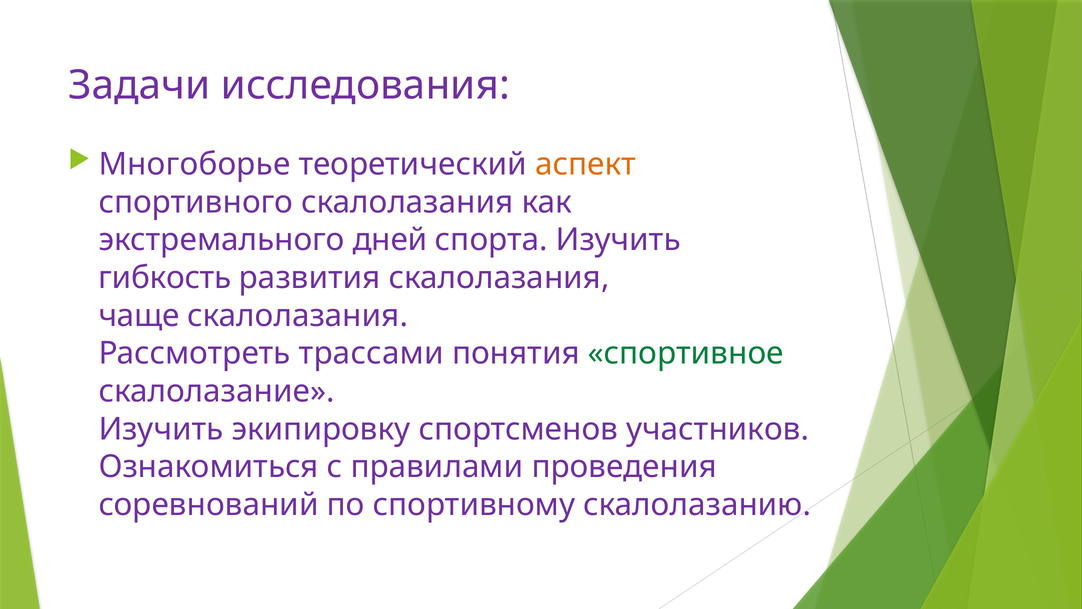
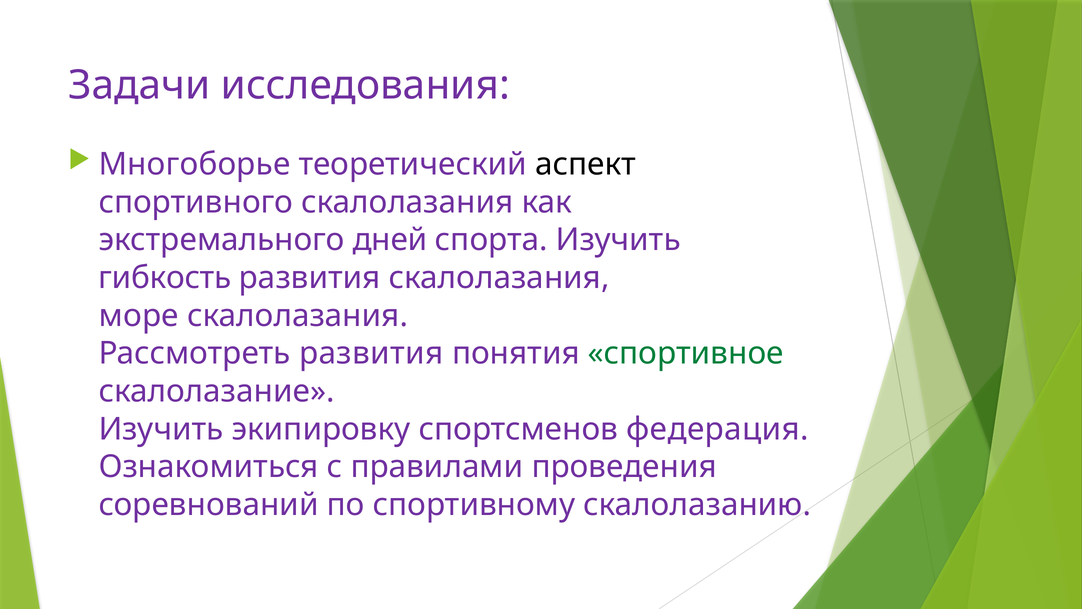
аспект colour: orange -> black (585, 164)
чаще: чаще -> море (139, 315)
Рассмотреть трассами: трассами -> развития (371, 353)
участников: участников -> федерация (717, 429)
